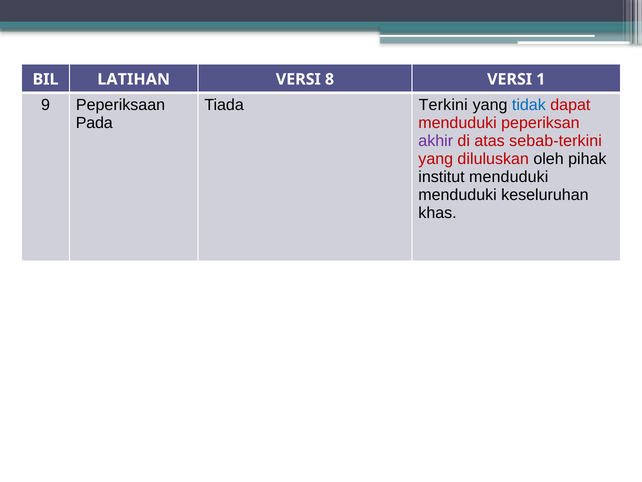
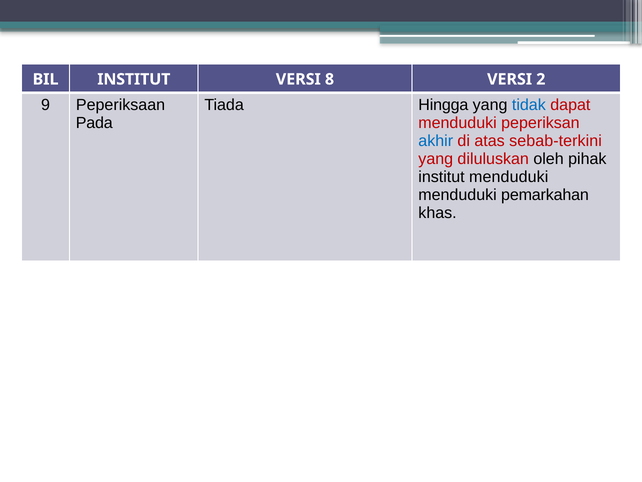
BIL LATIHAN: LATIHAN -> INSTITUT (134, 79)
1: 1 -> 2 (541, 79)
Terkini: Terkini -> Hingga (443, 105)
akhir colour: purple -> blue (436, 141)
keseluruhan: keseluruhan -> pemarkahan (545, 195)
